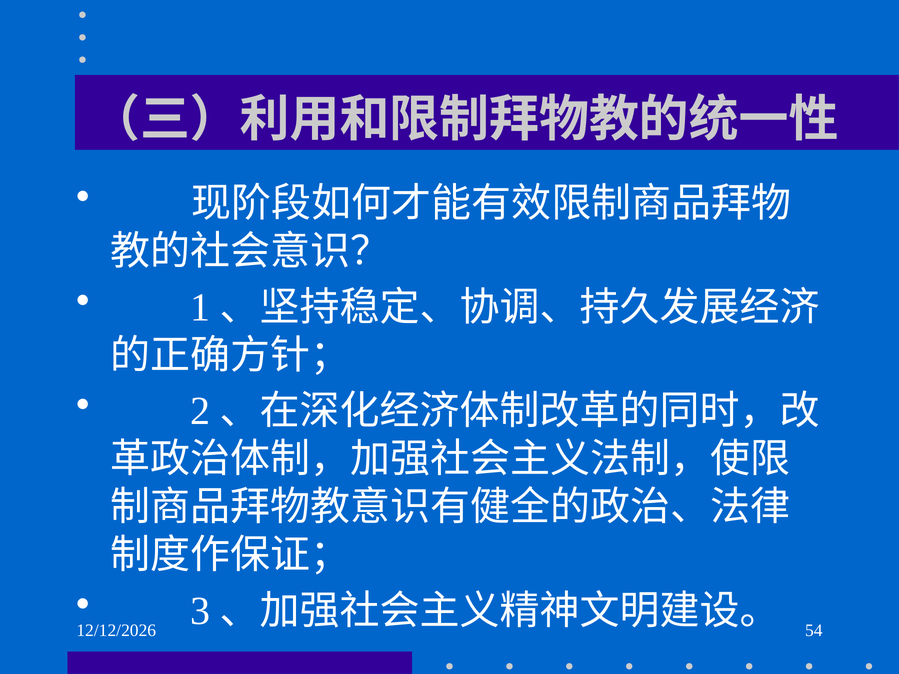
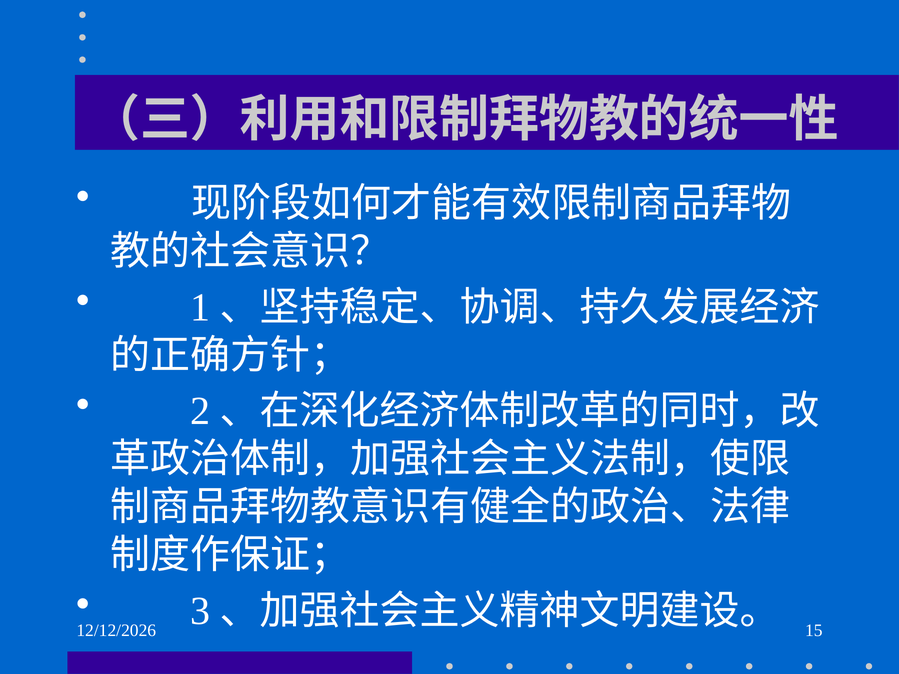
54: 54 -> 15 (814, 631)
